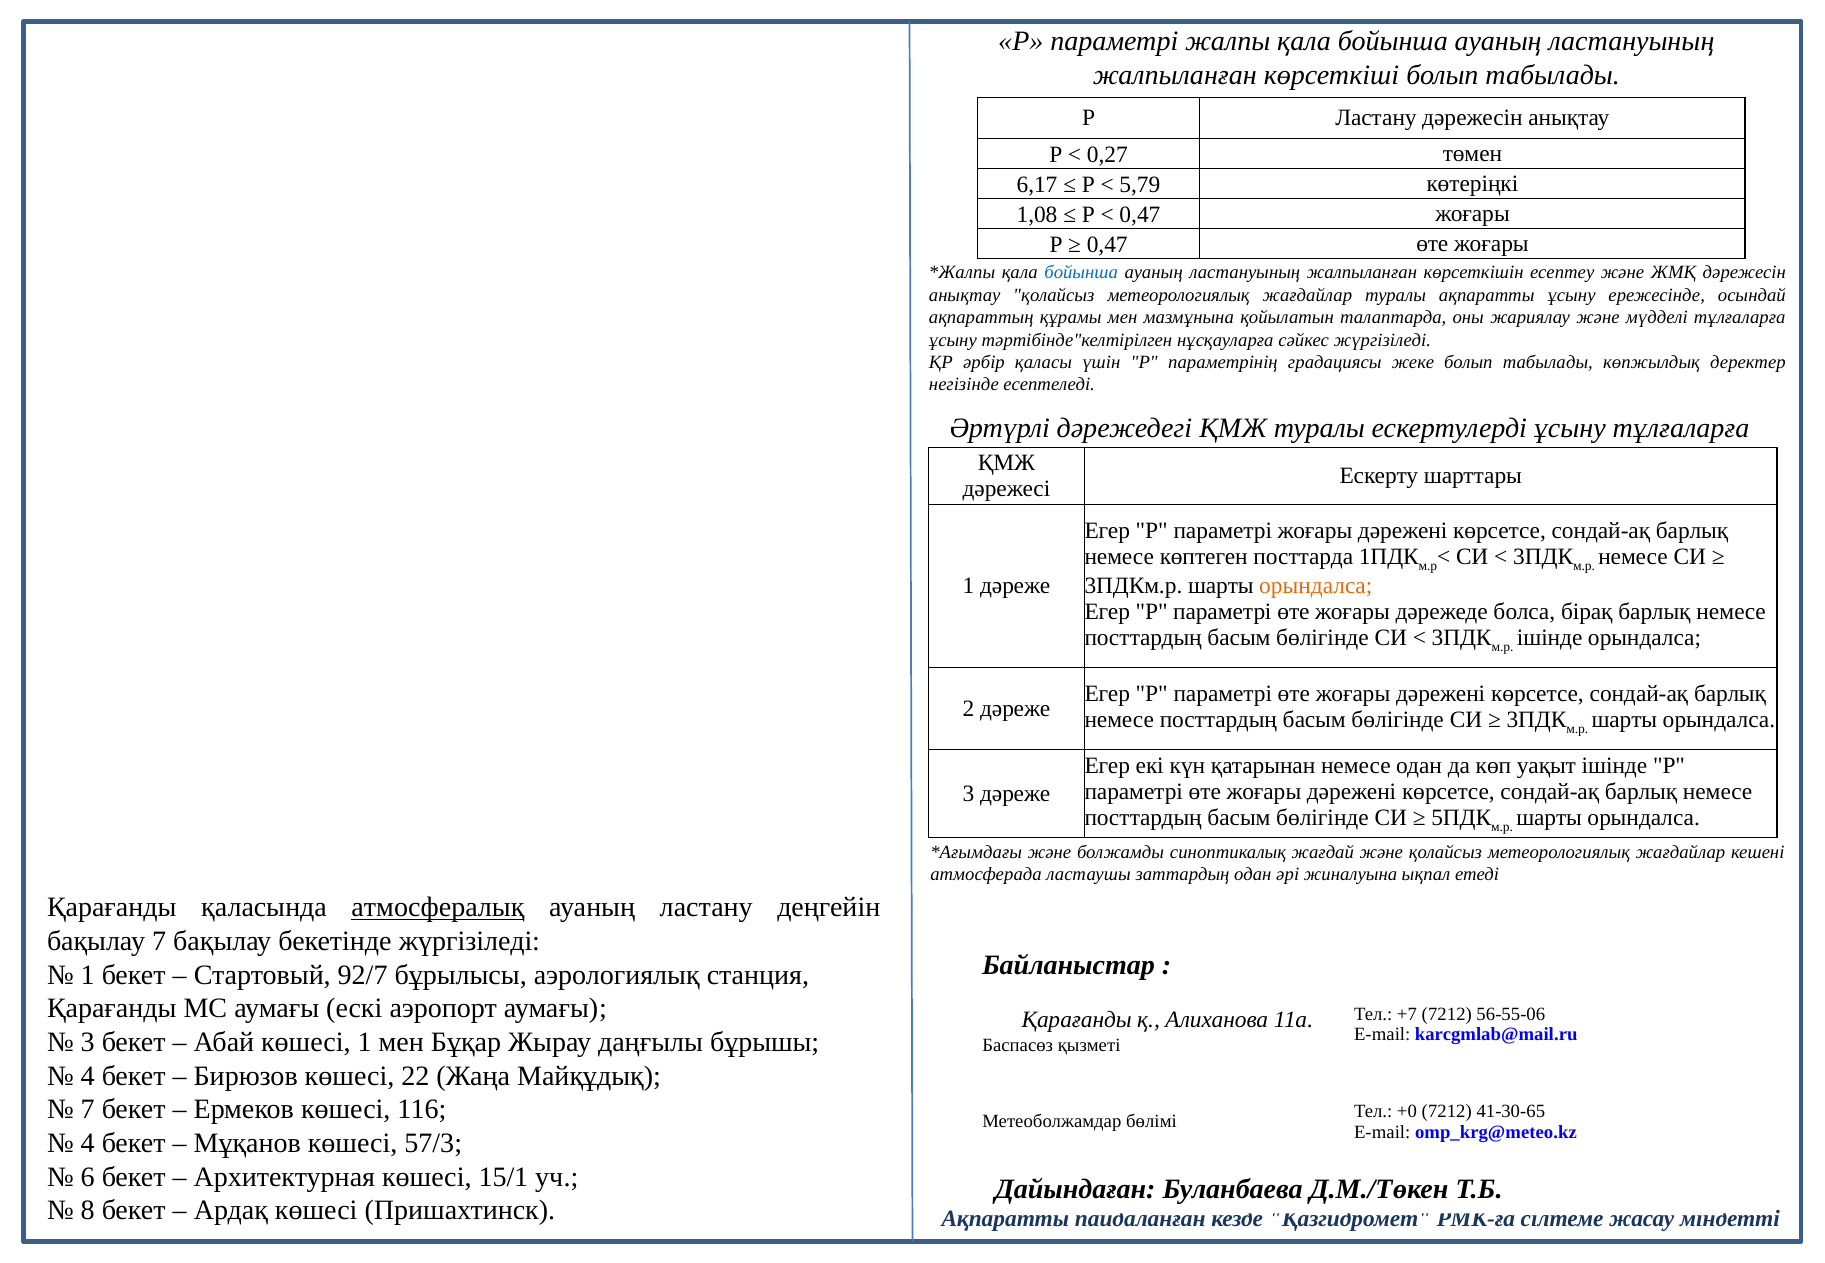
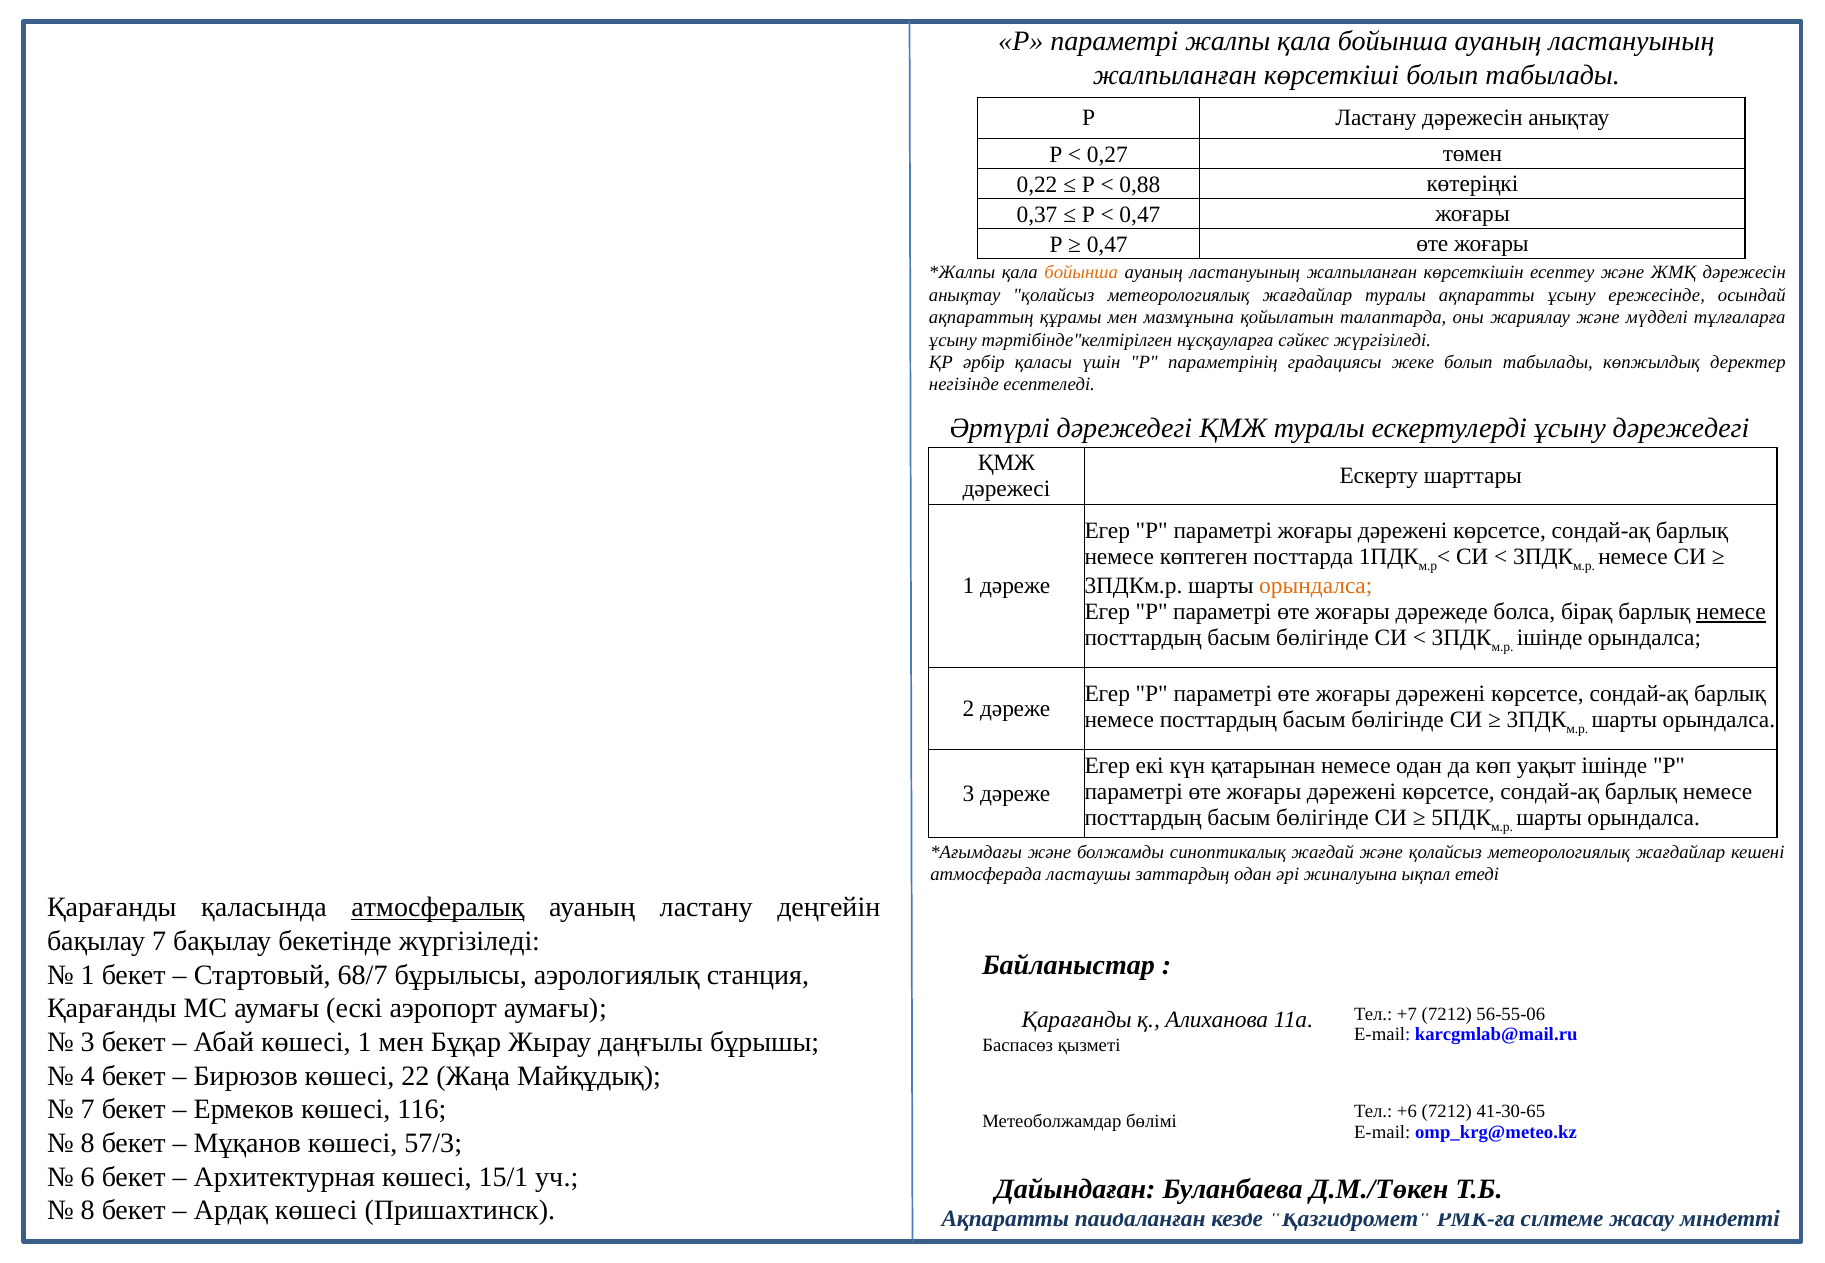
6,17: 6,17 -> 0,22 (1037, 185)
5,79: 5,79 -> 0,88 (1140, 185)
1,08: 1,08 -> 0,37 (1037, 215)
бойынша colour: blue -> orange (1081, 273)
ұсыну тұлғаларға: тұлғаларға -> дәрежедегі (1681, 429)
немесе underline: none -> present (1731, 612)
92/7: 92/7 -> 68/7 (363, 975)
+0: +0 -> +6 (1407, 1112)
4: 4 -> 8 (88, 1144)
